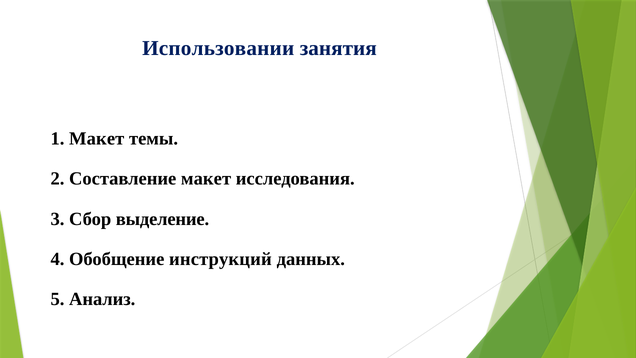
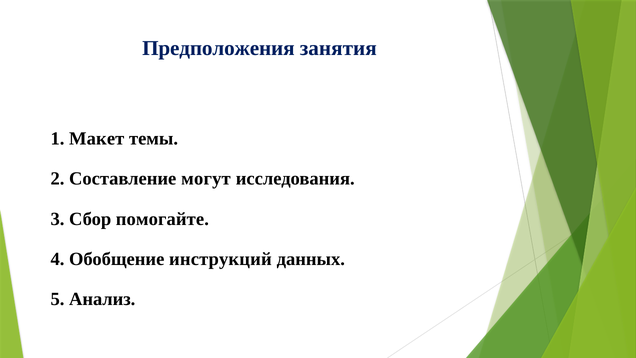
Использовании: Использовании -> Предположения (218, 48)
Составление макет: макет -> могут (206, 179)
выделение: выделение -> помогайте (162, 219)
